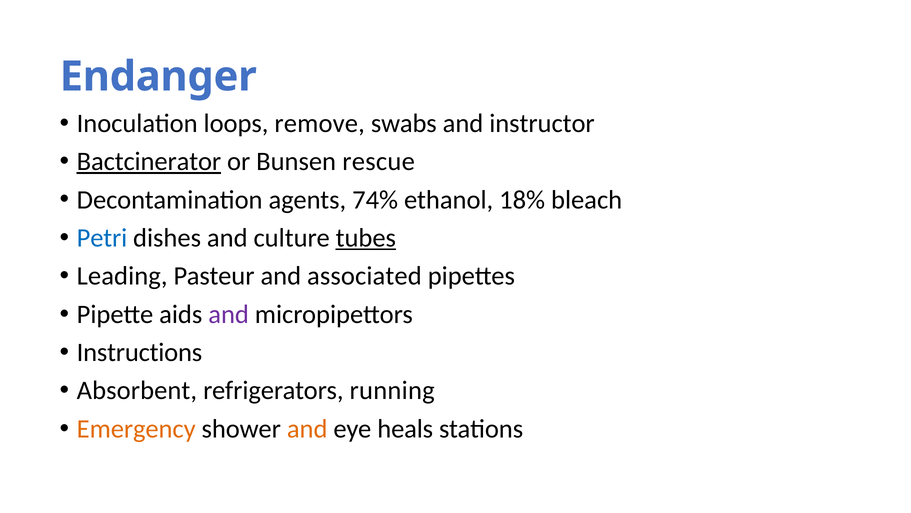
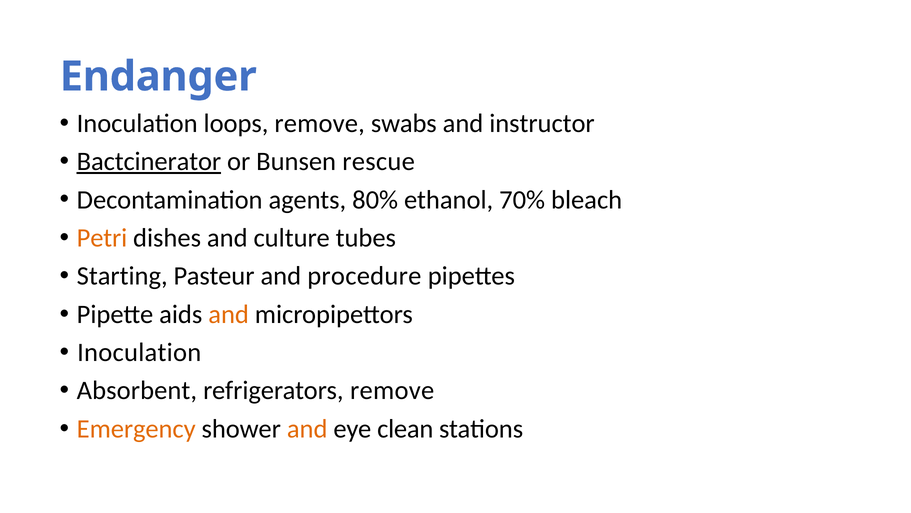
74%: 74% -> 80% (375, 200)
18%: 18% -> 70% (522, 200)
Petri colour: blue -> orange (102, 238)
tubes underline: present -> none (366, 238)
Leading: Leading -> Starting (122, 276)
associated: associated -> procedure (364, 276)
and colour: purple -> orange (229, 314)
Instructions: Instructions -> Inoculation (139, 352)
refrigerators running: running -> remove (392, 390)
heals: heals -> clean (405, 428)
